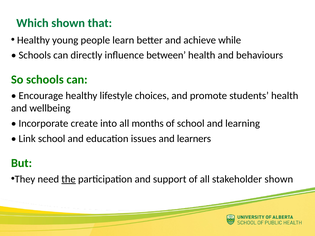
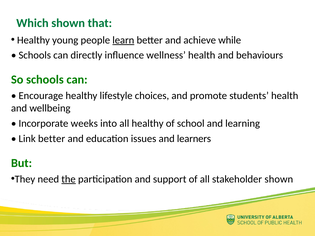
learn underline: none -> present (123, 40)
between: between -> wellness (166, 55)
create: create -> weeks (84, 124)
all months: months -> healthy (148, 124)
Link school: school -> better (52, 139)
